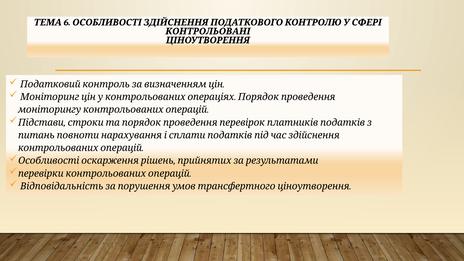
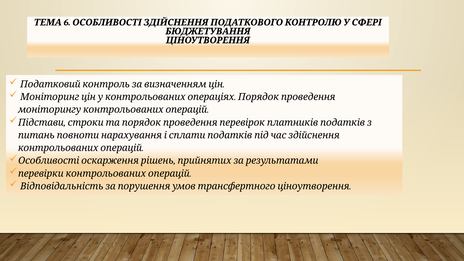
КОНТРОЛЬОВАНІ: КОНТРОЛЬОВАНІ -> БЮДЖЕТУВАННЯ (208, 31)
